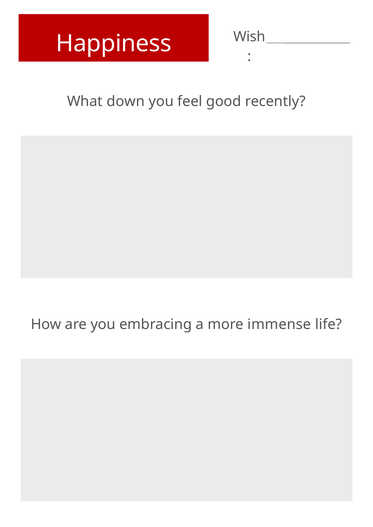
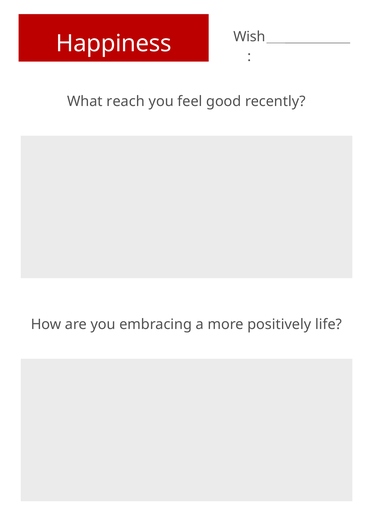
down: down -> reach (126, 102)
immense: immense -> positively (279, 325)
